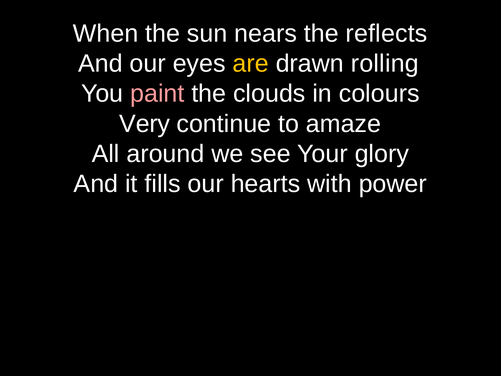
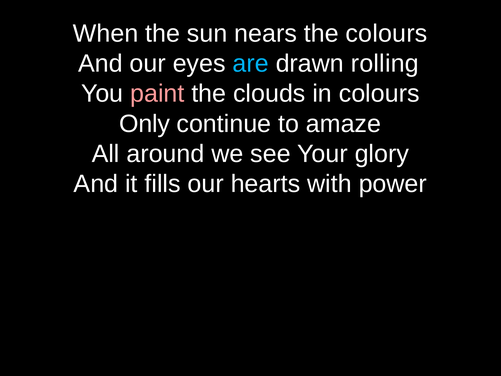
the reflects: reflects -> colours (387, 34)
are colour: yellow -> light blue (251, 64)
Very: Very -> Only (145, 124)
